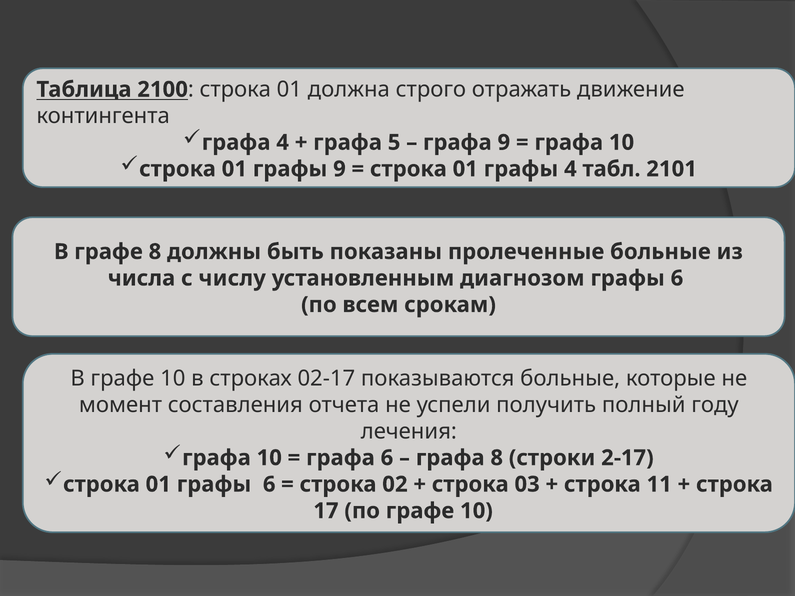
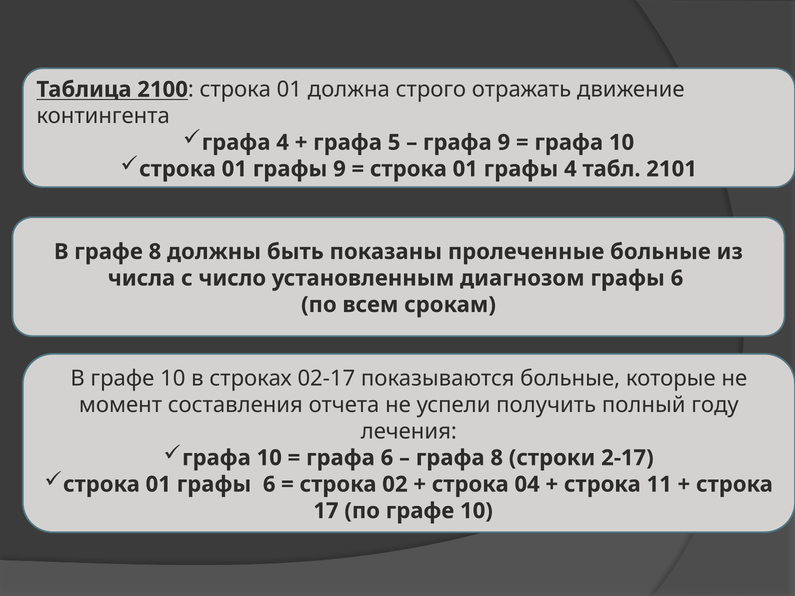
числу: числу -> число (232, 278)
03: 03 -> 04 (527, 485)
